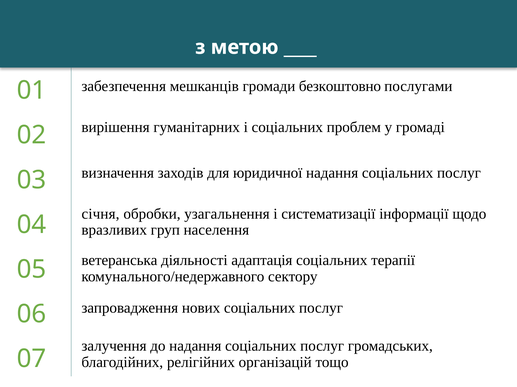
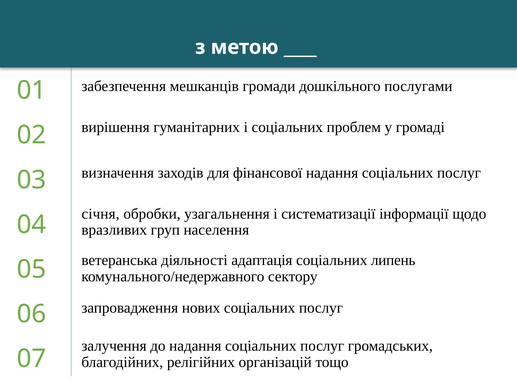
безкоштовно: безкоштовно -> дошкільного (340, 86)
юридичної: юридичної -> фінансової (268, 173)
терапії: терапії -> липень (393, 261)
